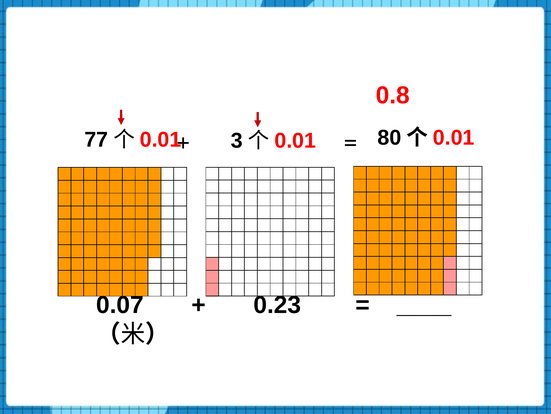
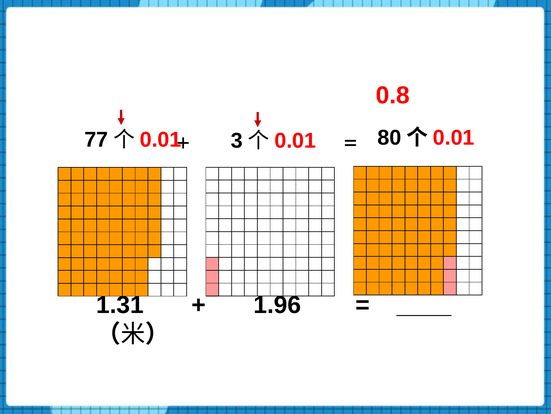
0.07: 0.07 -> 1.31 (120, 304)
0.23: 0.23 -> 1.96 (277, 304)
